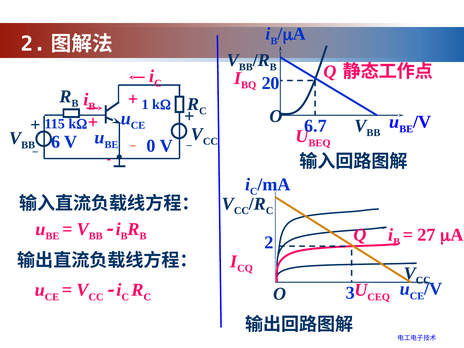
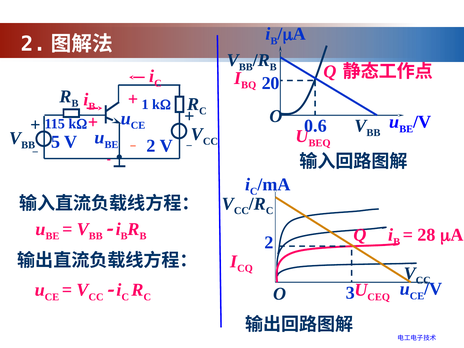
6.7: 6.7 -> 0.6 (315, 126)
6: 6 -> 5 (56, 142)
V 0: 0 -> 2 (151, 146)
27: 27 -> 28 (427, 235)
